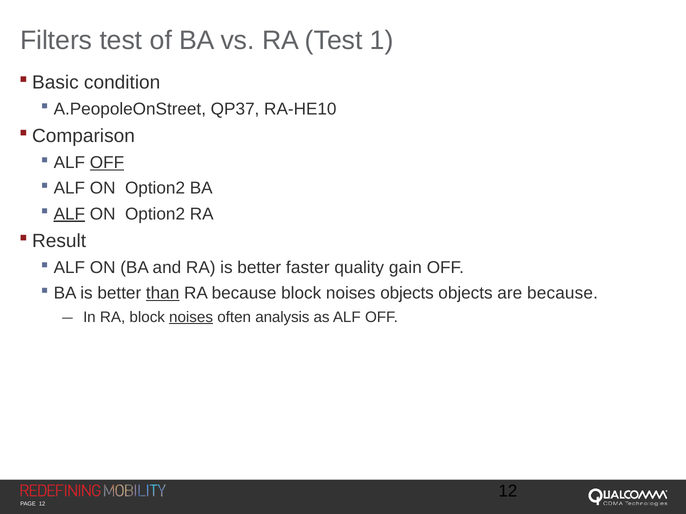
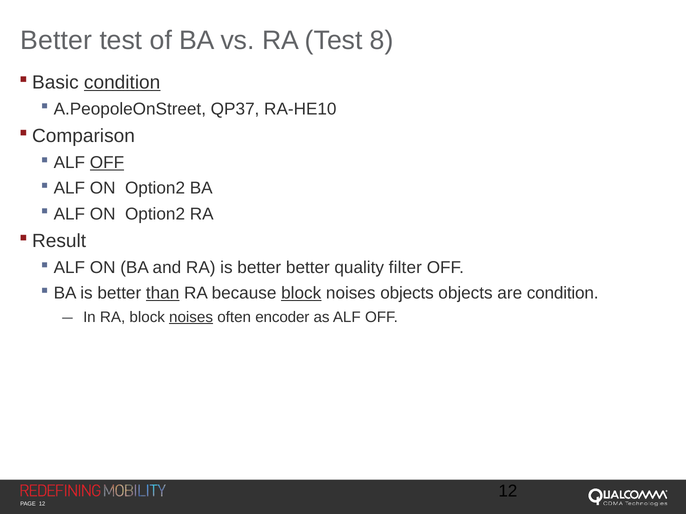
Filters: Filters -> Better (56, 40)
1: 1 -> 8 (382, 40)
condition underline: none -> present (122, 82)
ALF underline: present -> none (69, 214)
better faster: faster -> better (308, 268)
gain: gain -> filter (405, 268)
block underline: none -> present (301, 294)
are because: because -> condition (563, 294)
analysis: analysis -> encoder (282, 317)
